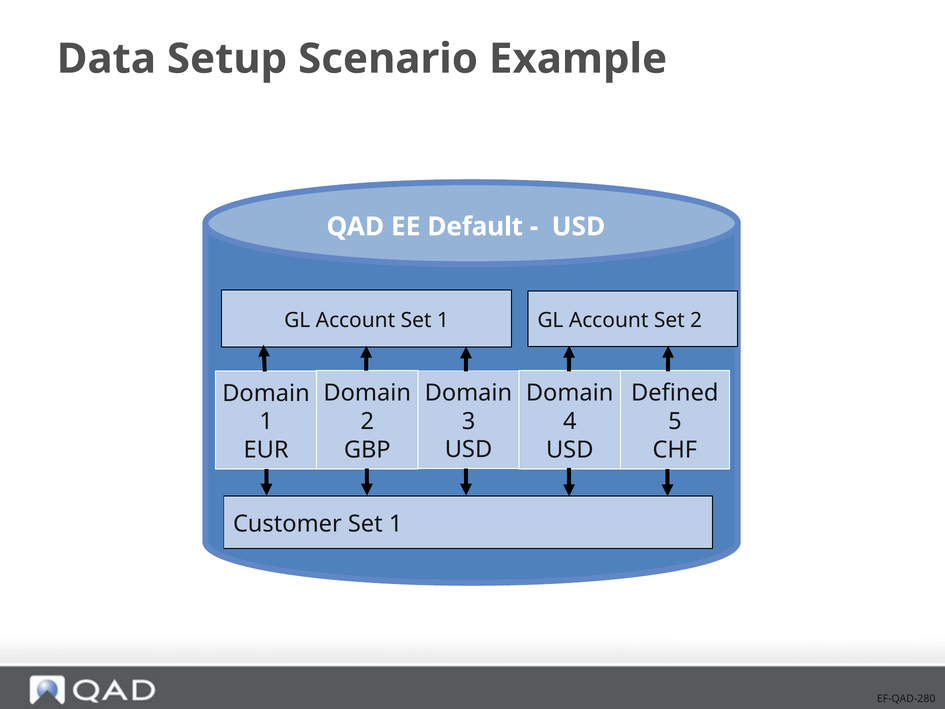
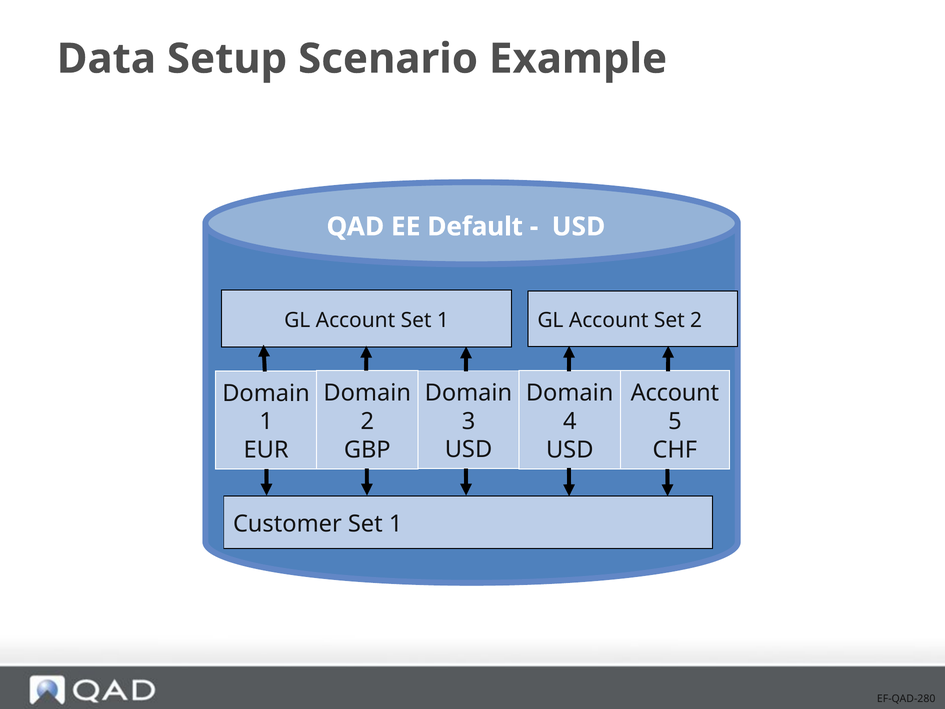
Defined: Defined -> Account (675, 393)
